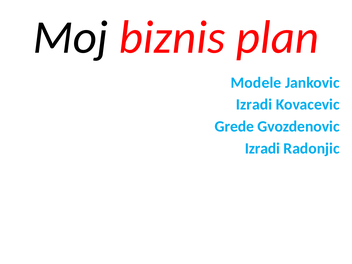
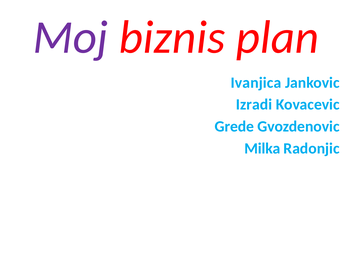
Moj colour: black -> purple (70, 37)
Modele: Modele -> Ivanjica (256, 83)
Izradi: Izradi -> Milka (262, 148)
